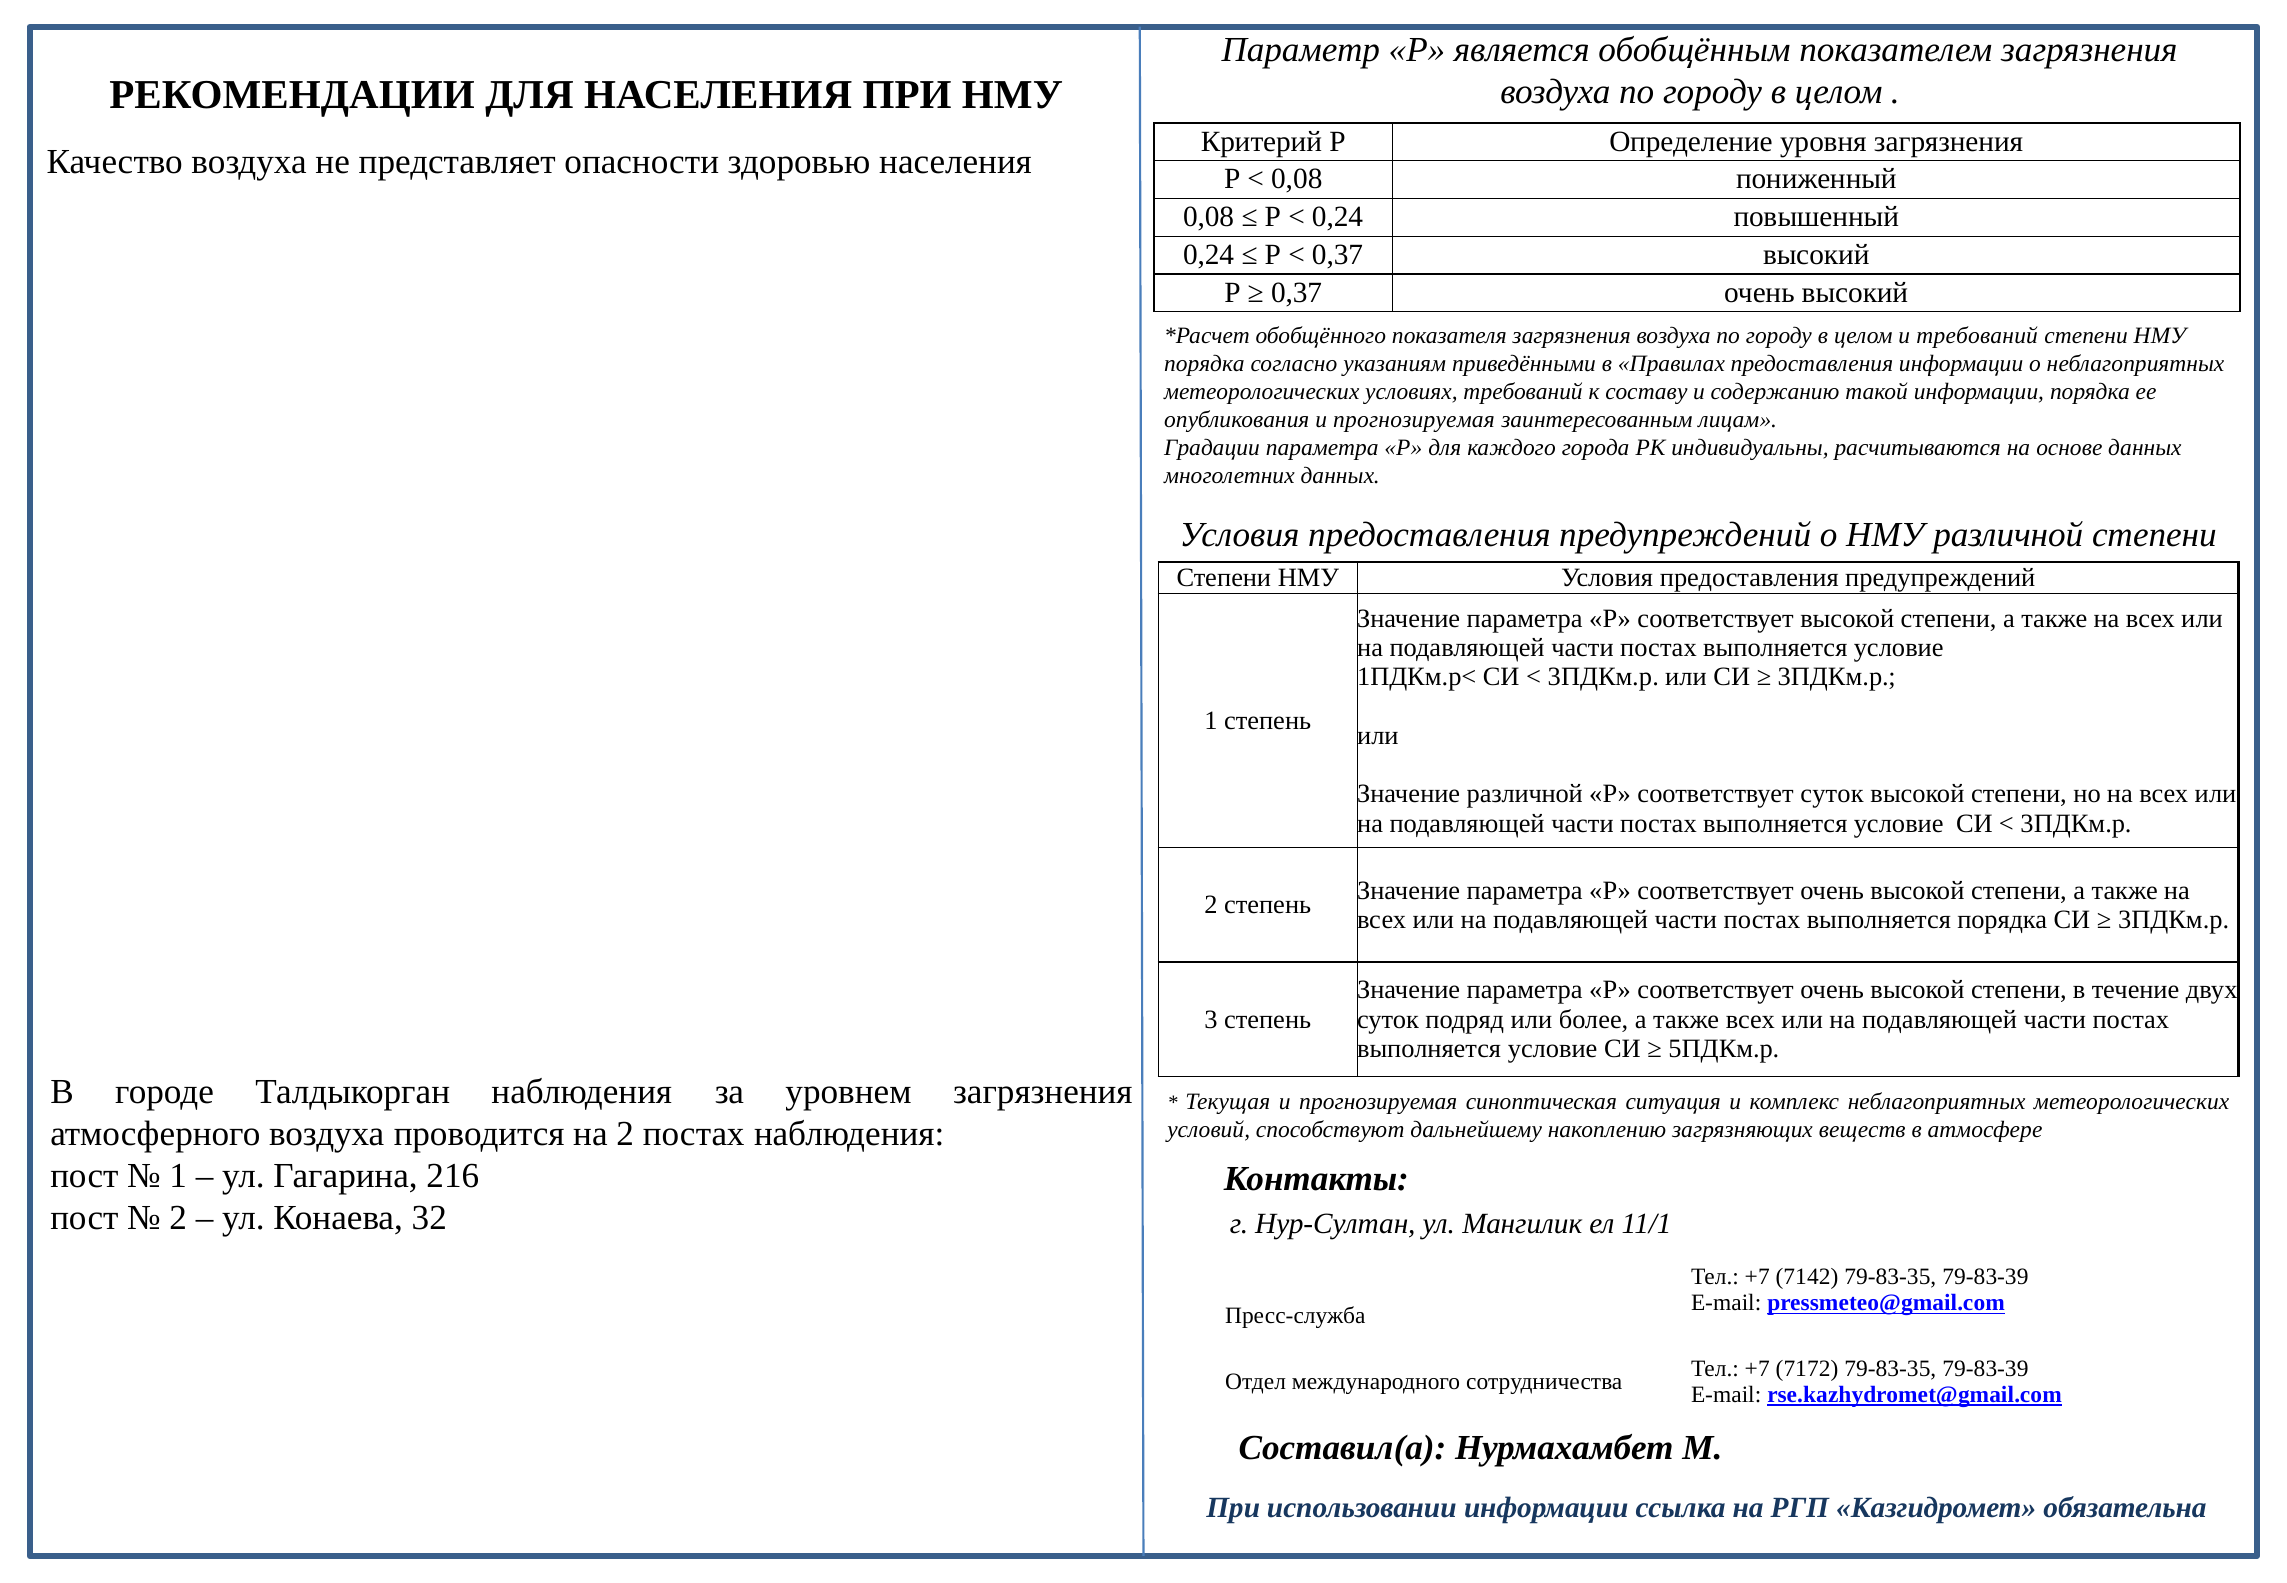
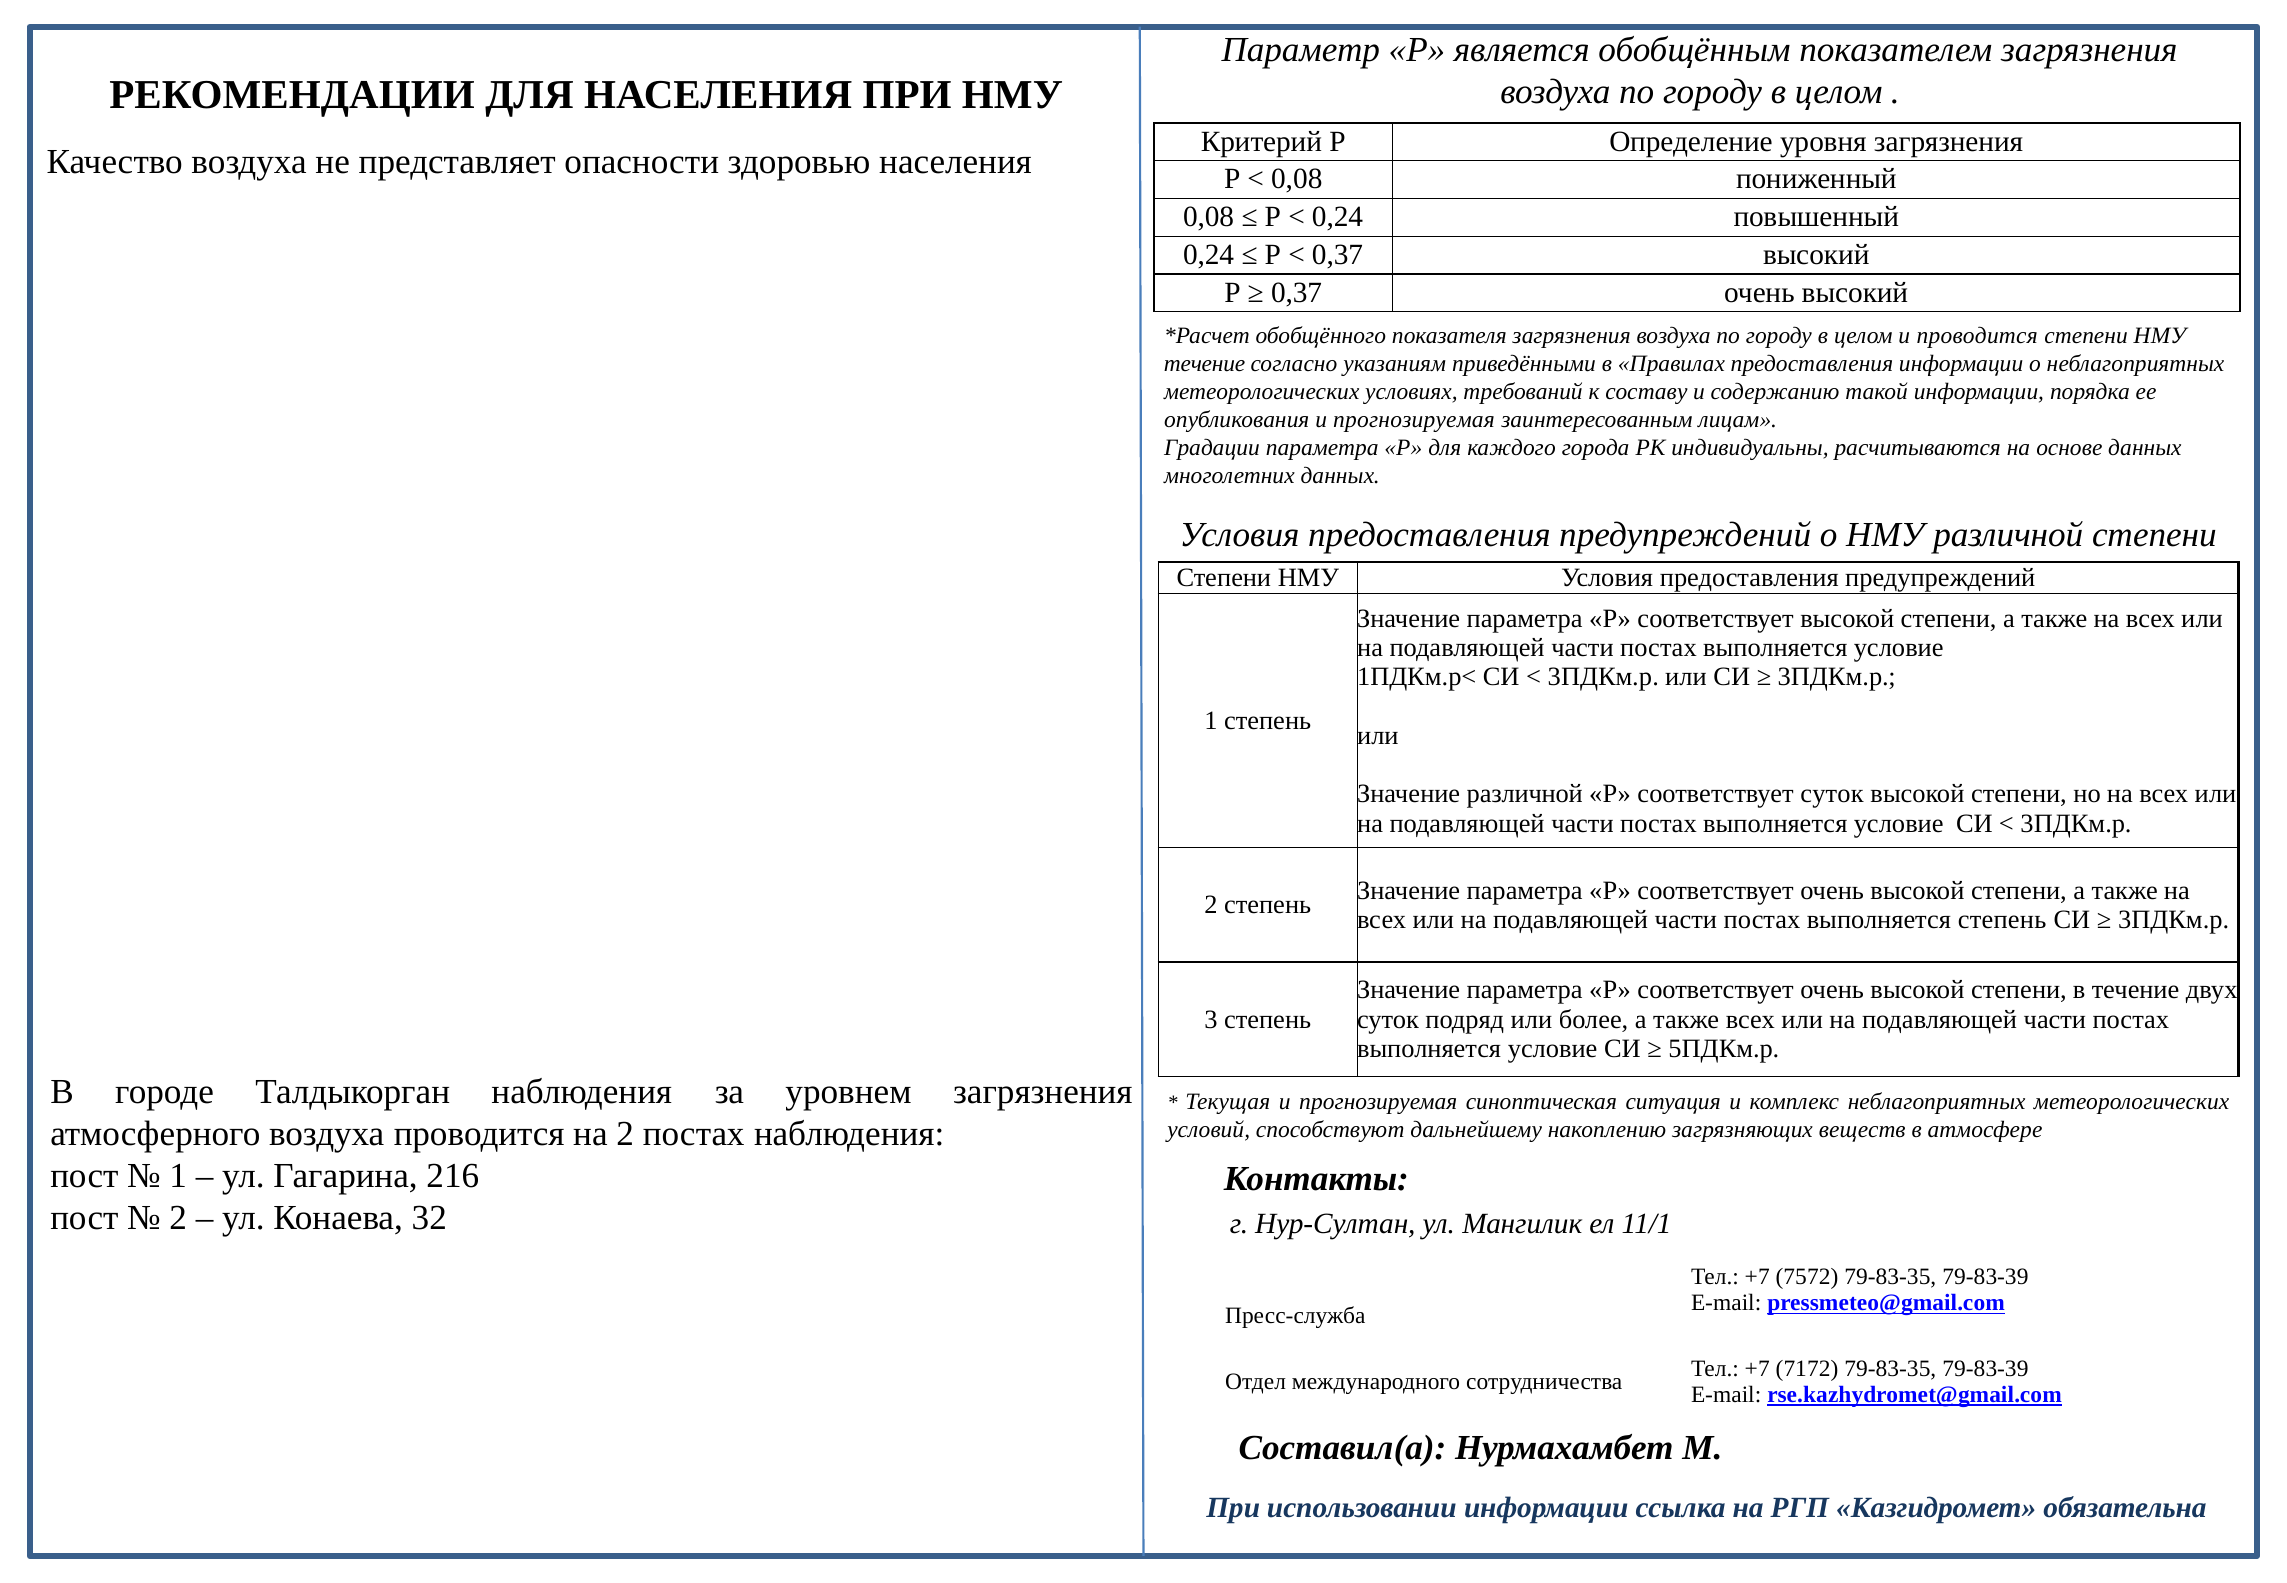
и требований: требований -> проводится (1977, 336)
порядка: порядка -> течение (1205, 364)
выполняется порядка: порядка -> степень (2002, 920)
7142: 7142 -> 7572 (1807, 1277)
